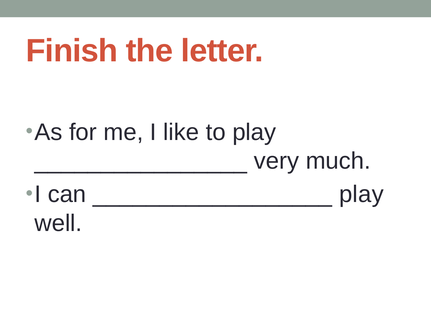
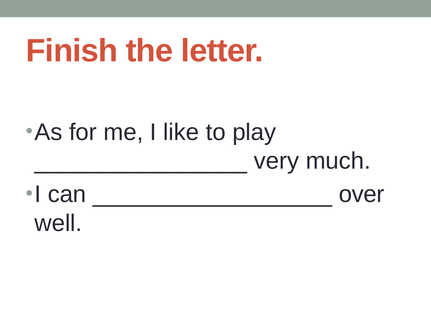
play: play -> over (362, 195)
